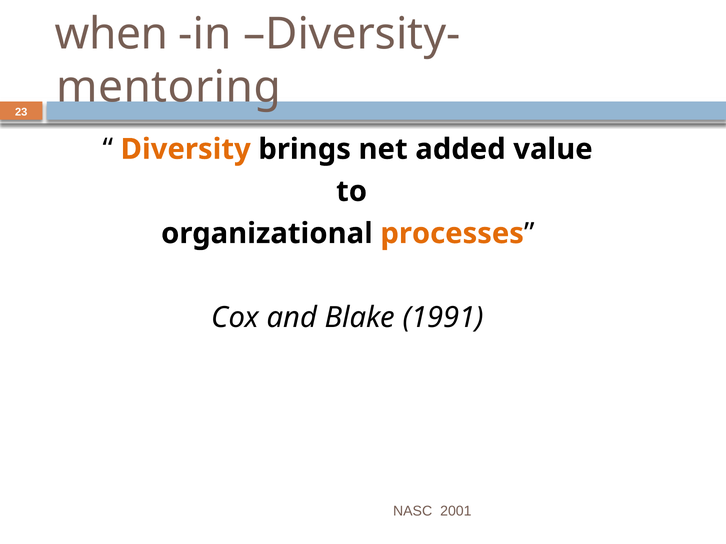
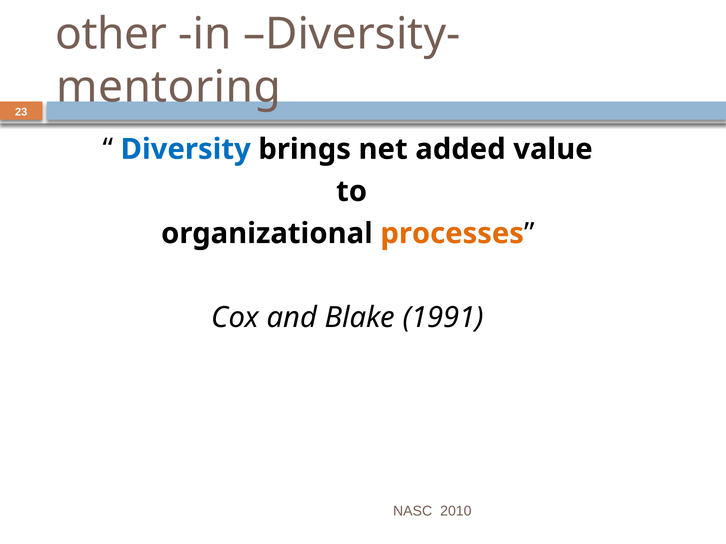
when: when -> other (111, 34)
Diversity colour: orange -> blue (186, 149)
2001: 2001 -> 2010 (456, 512)
